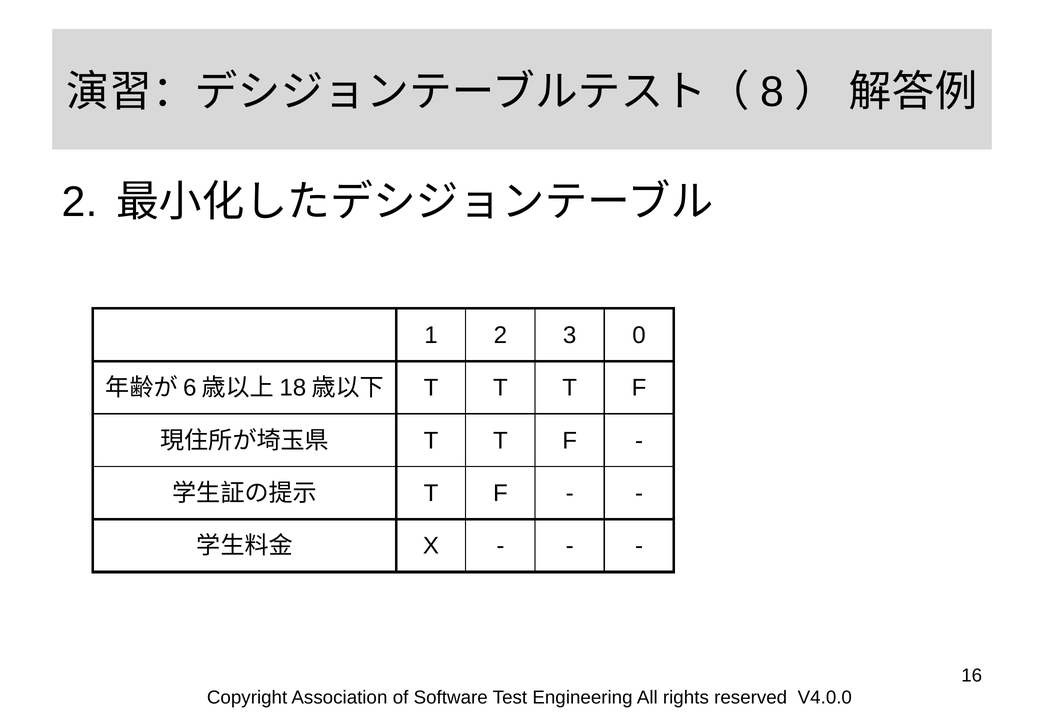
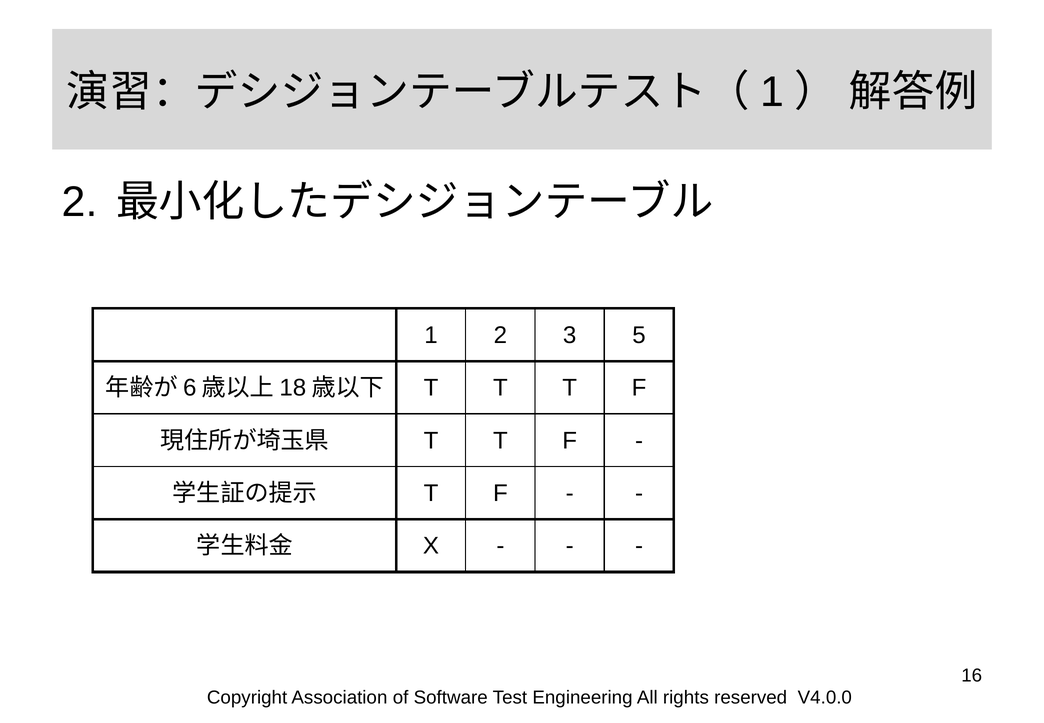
8: 8 -> 1 (772, 92)
0: 0 -> 5 (639, 335)
